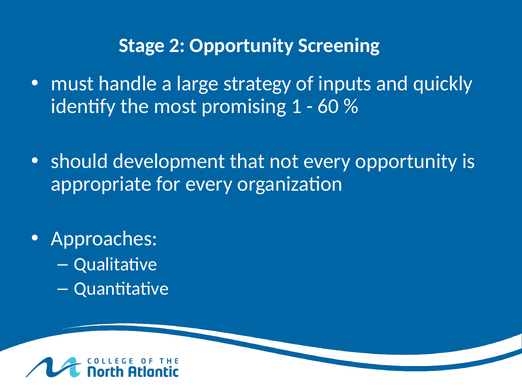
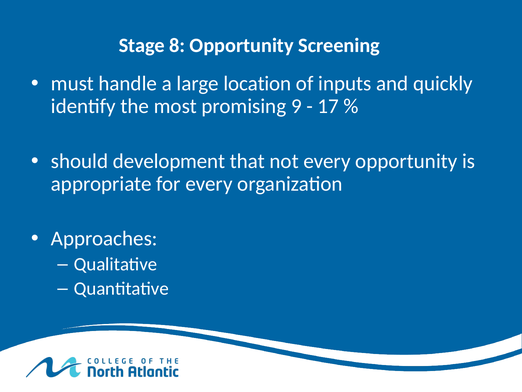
2: 2 -> 8 (177, 45)
strategy: strategy -> location (257, 83)
1: 1 -> 9 (296, 106)
60: 60 -> 17 (328, 106)
